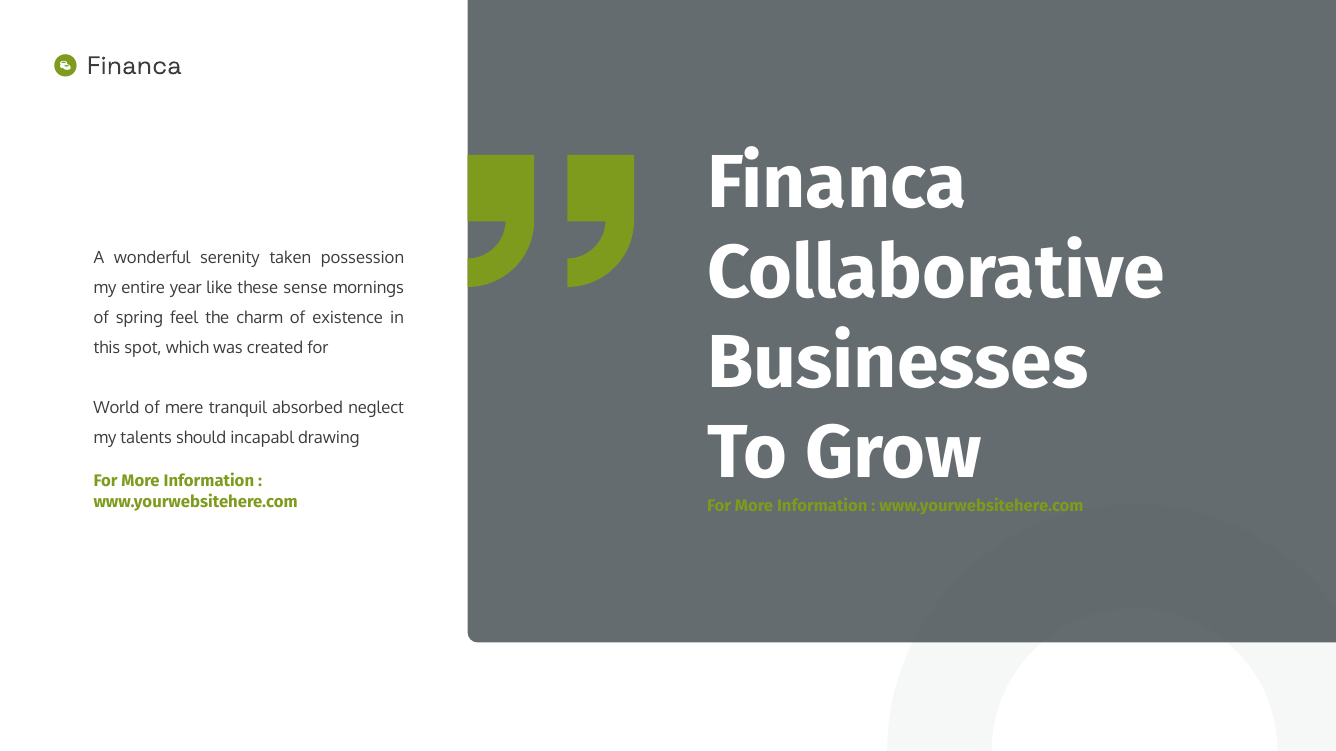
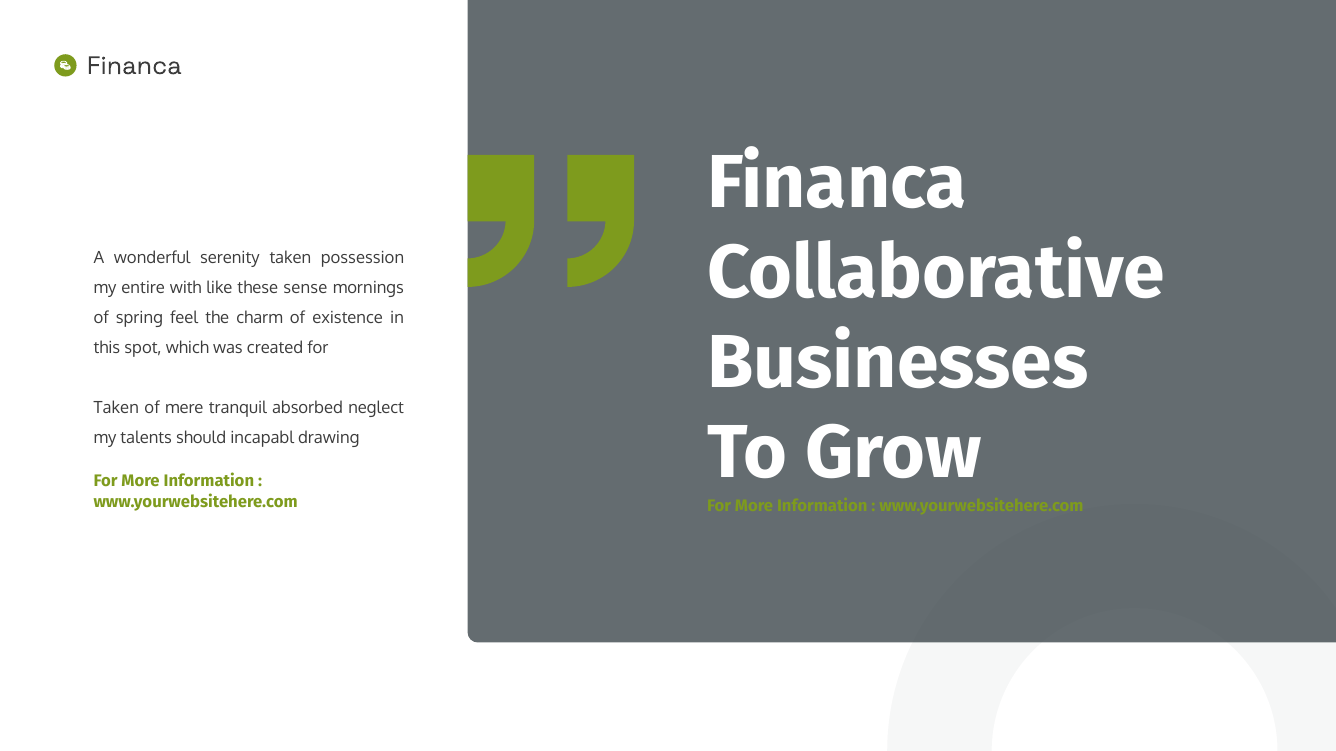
year: year -> with (186, 288)
World: World -> Taken (116, 409)
